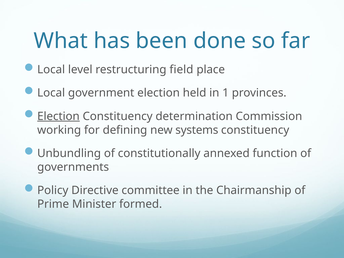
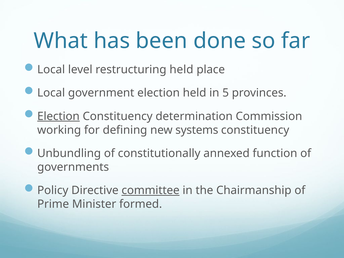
restructuring field: field -> held (181, 70)
1: 1 -> 5 (226, 93)
committee underline: none -> present (151, 190)
